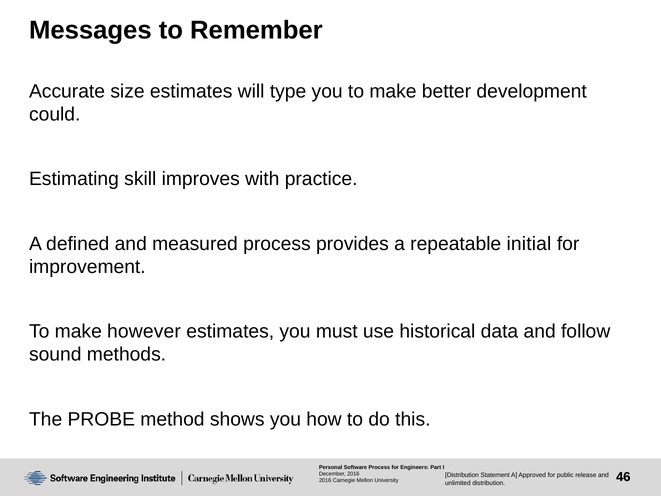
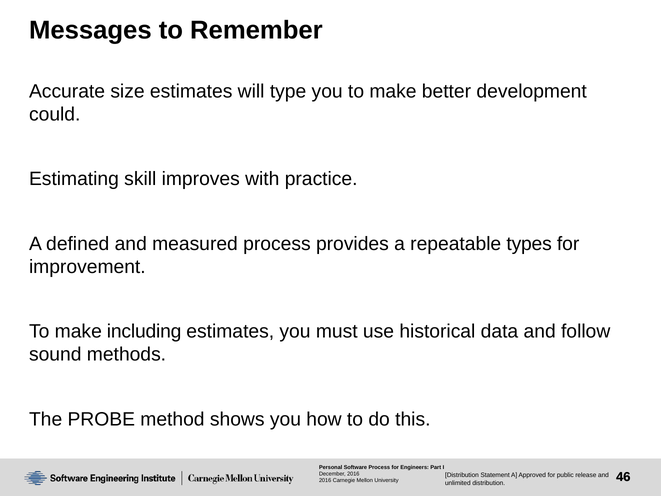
initial: initial -> types (529, 244)
however: however -> including (144, 331)
